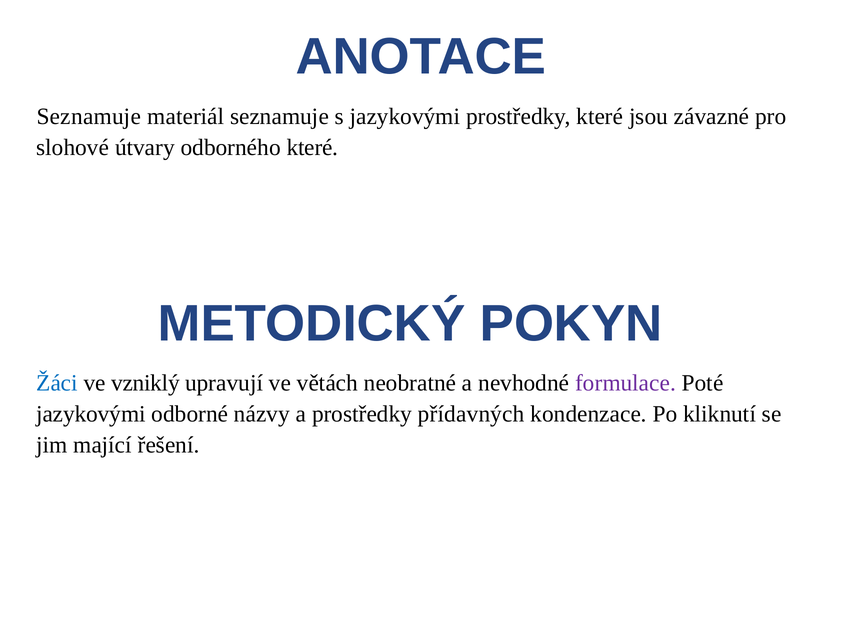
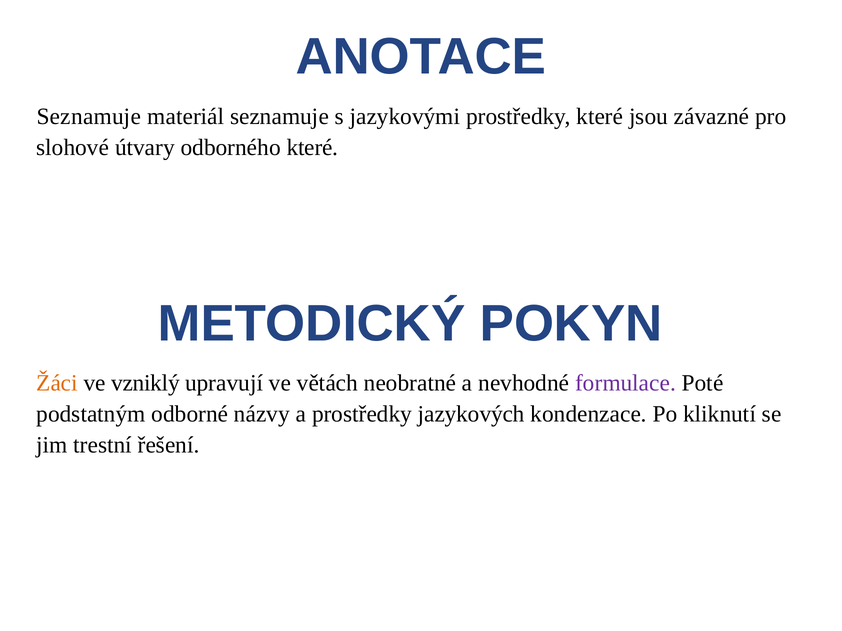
Žáci colour: blue -> orange (57, 384)
jazykovými: jazykovými -> podstatným (91, 414)
přídavných: přídavných -> jazykových (471, 414)
mající: mající -> trestní (103, 445)
